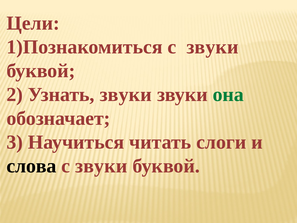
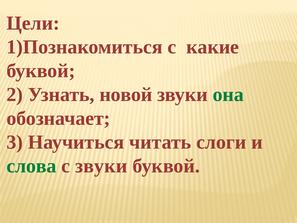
1)Познакомиться с звуки: звуки -> какие (213, 47)
Узнать звуки: звуки -> новой (126, 94)
слова colour: black -> green (31, 166)
